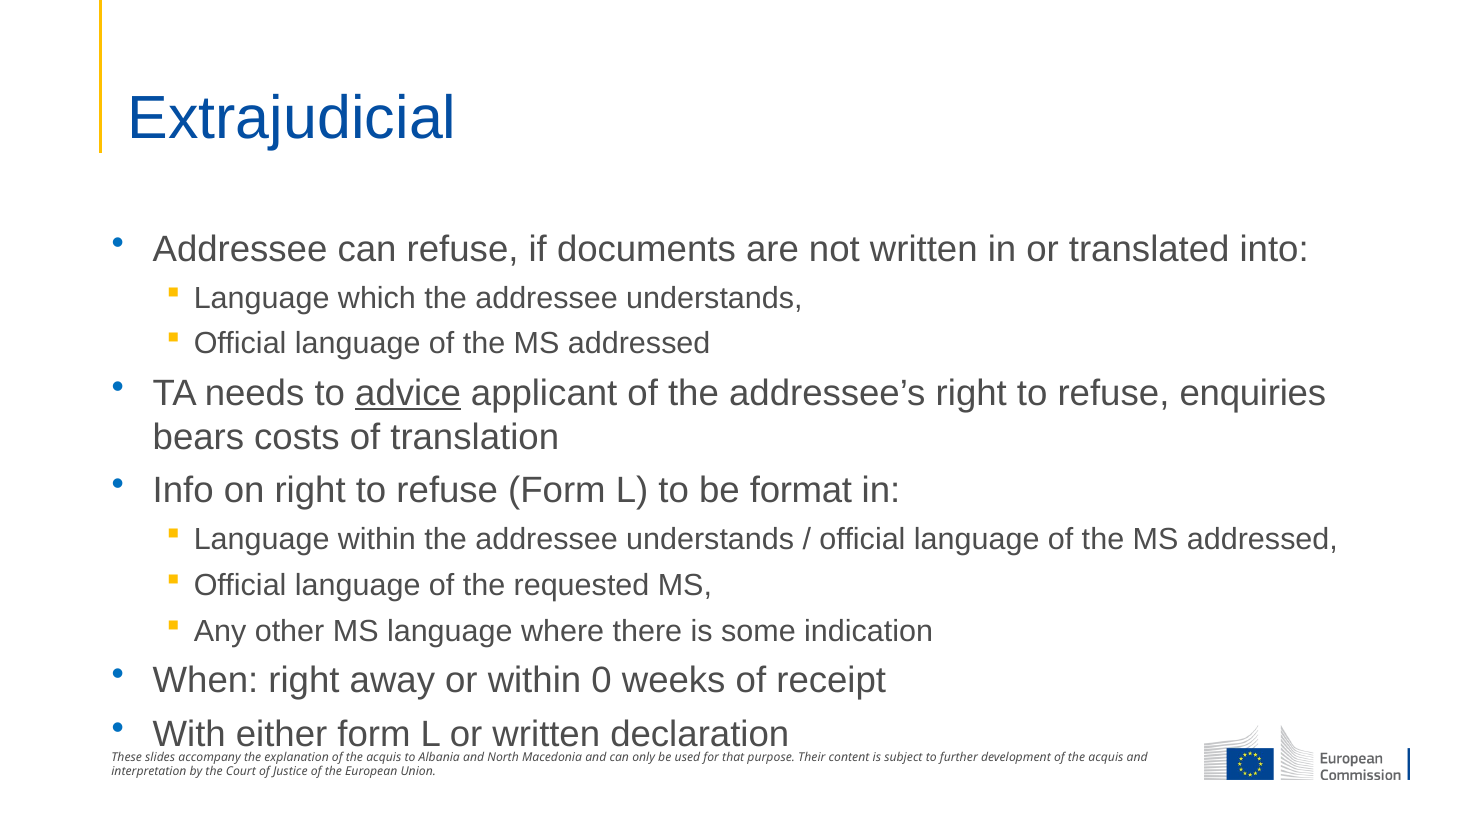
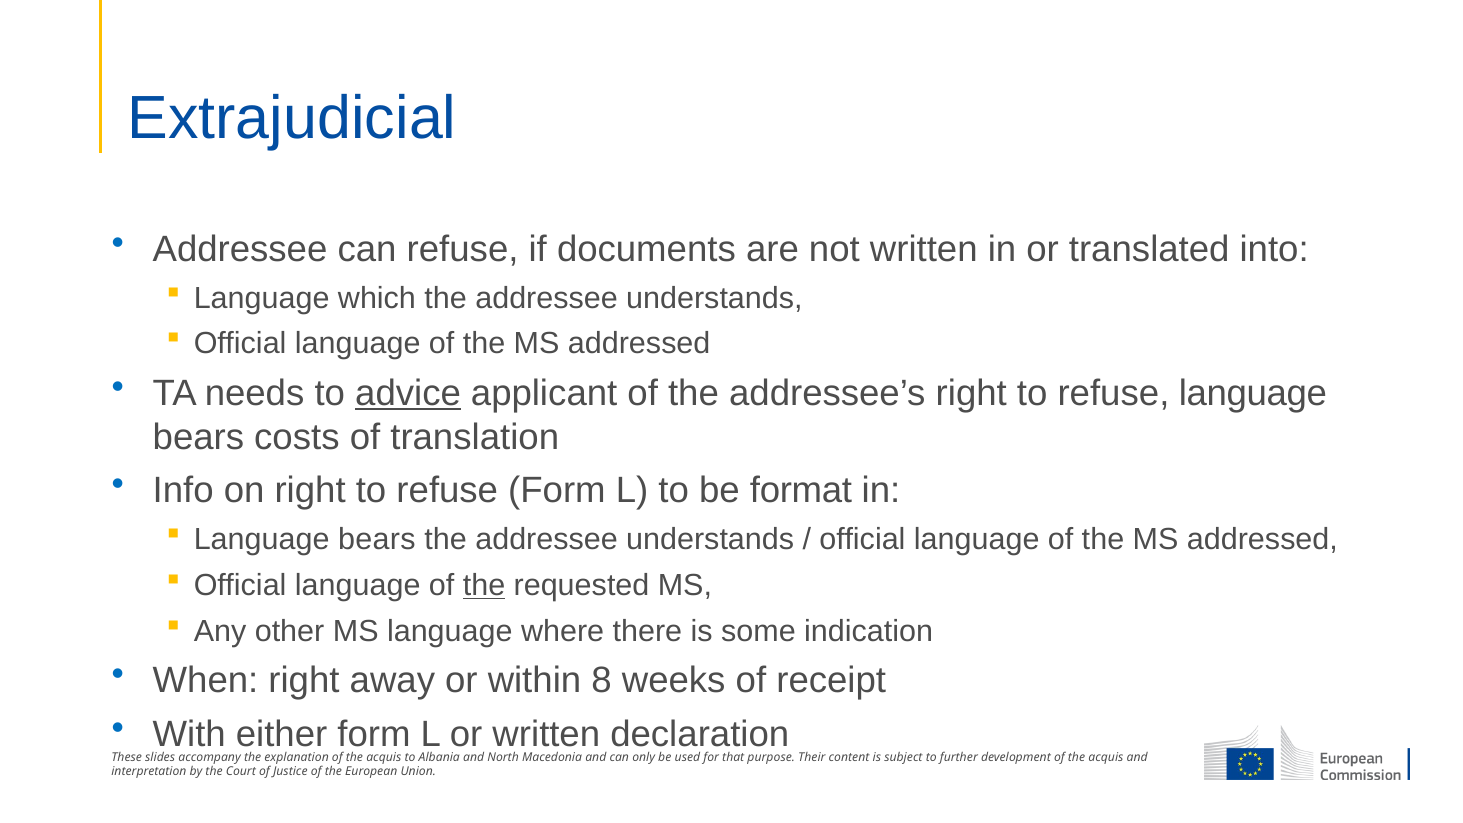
refuse enquiries: enquiries -> language (1253, 394)
within: within -> bears (377, 540)
the underline: none -> present (484, 585)
0: 0 -> 8 (601, 681)
